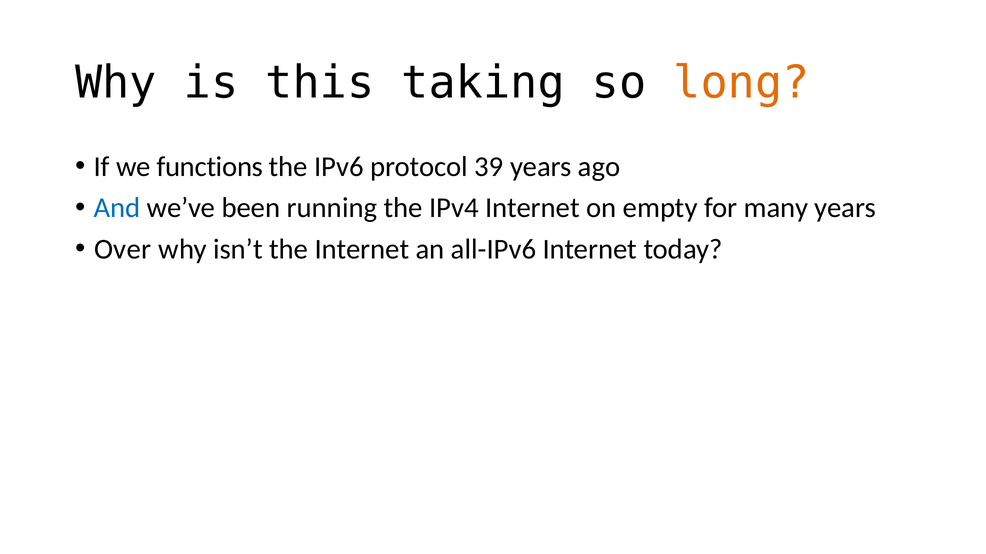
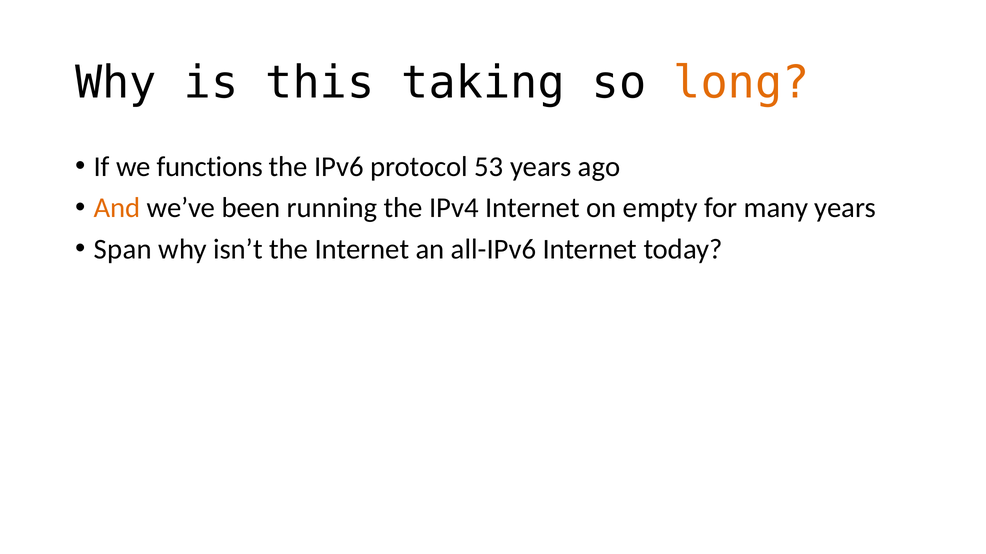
39: 39 -> 53 (489, 167)
And colour: blue -> orange (117, 208)
Over: Over -> Span (123, 249)
